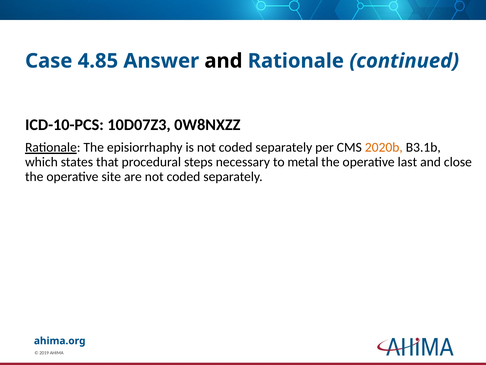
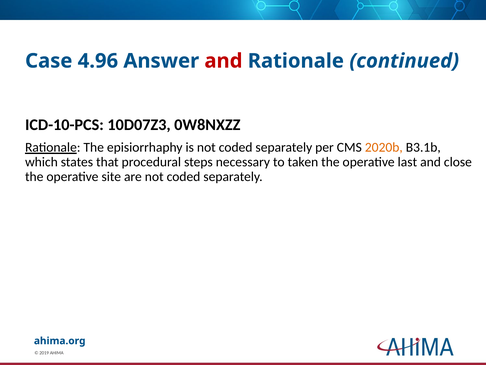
4.85: 4.85 -> 4.96 (98, 61)
and colour: black -> red (223, 61)
metal: metal -> taken (303, 162)
